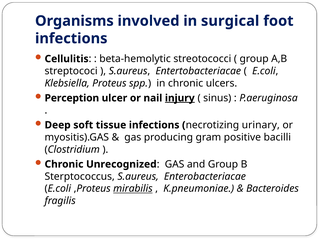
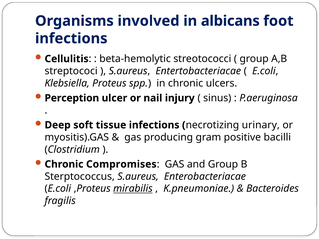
surgical: surgical -> albicans (230, 21)
injury underline: present -> none (180, 98)
Unrecognized: Unrecognized -> Compromises (121, 164)
